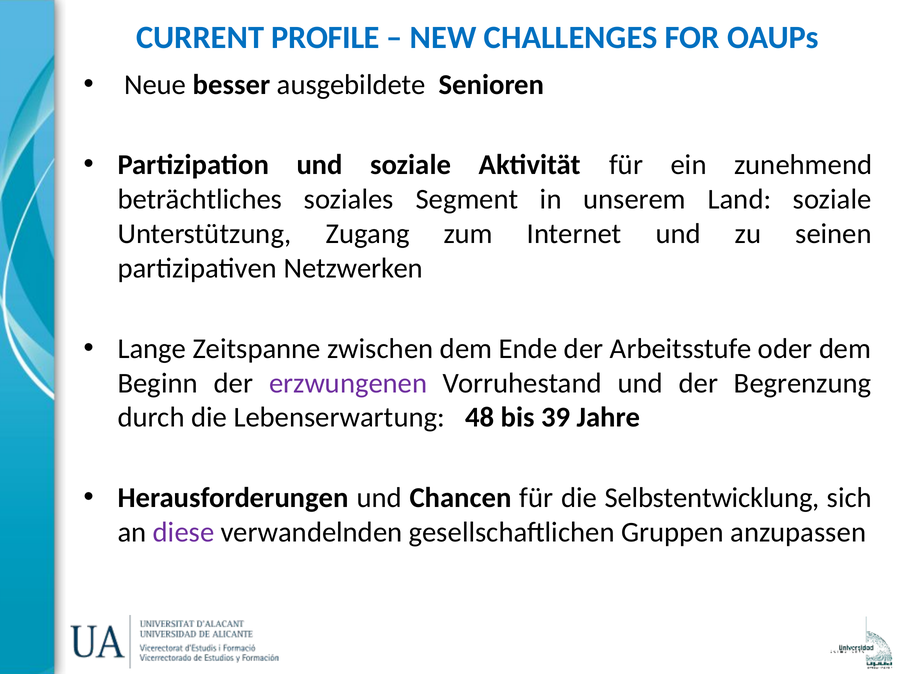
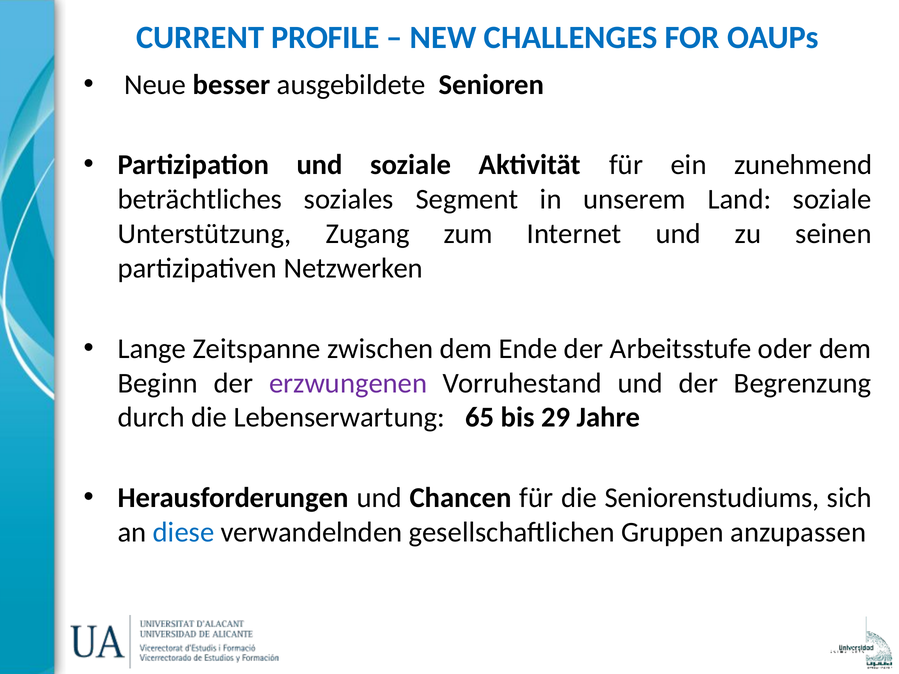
48: 48 -> 65 (480, 418)
39: 39 -> 29 (556, 418)
Selbstentwicklung: Selbstentwicklung -> Seniorenstudiums (712, 498)
diese colour: purple -> blue (184, 532)
